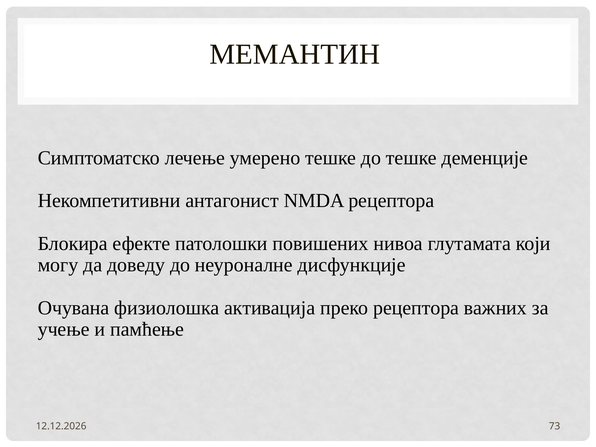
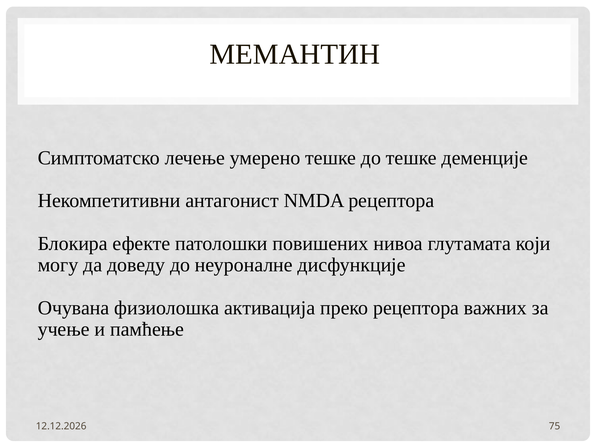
73: 73 -> 75 (555, 426)
